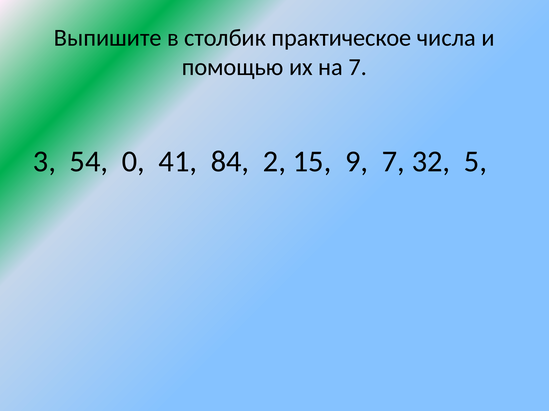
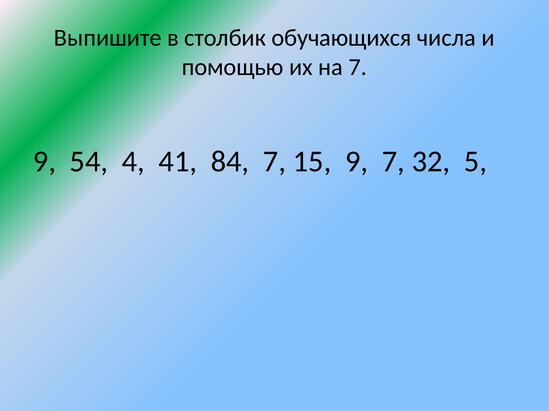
практическое: практическое -> обучающихся (342, 38)
3: 3 -> 9 (44, 162)
0: 0 -> 4 (133, 162)
84 2: 2 -> 7 (274, 162)
